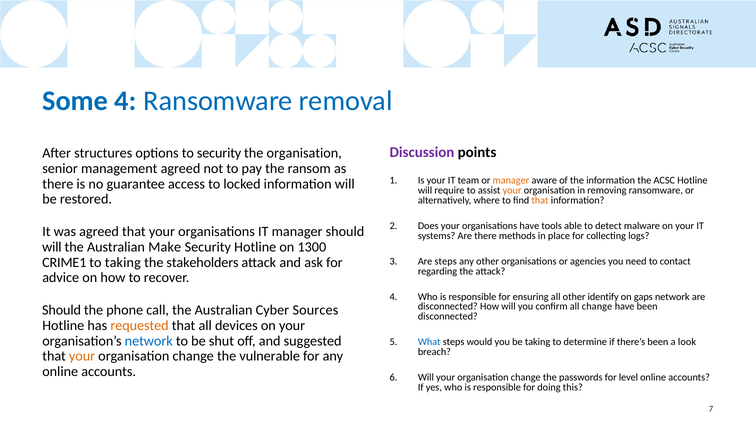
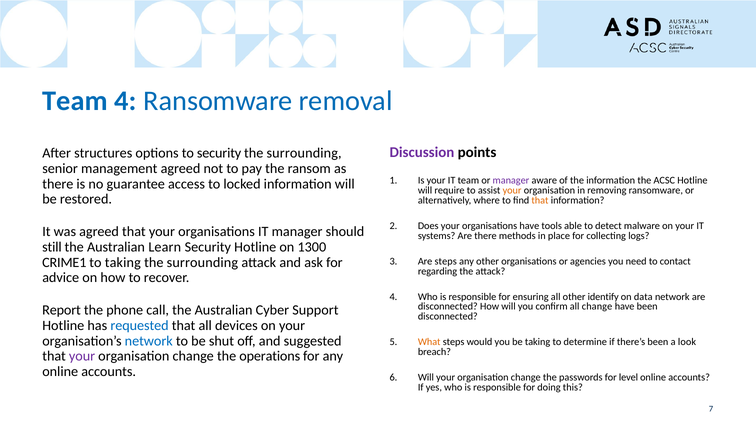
Some: Some -> Team (75, 101)
organisation: organisation -> surrounding (304, 153)
manager colour: orange -> purple (511, 180)
will: will -> still (52, 247)
Make: Make -> Learn (165, 247)
stakeholders: stakeholders -> surrounding (202, 263)
gaps: gaps -> data (643, 297)
Should: Should -> Report (62, 310)
Sources: Sources -> Support (315, 310)
requested colour: orange -> blue (140, 326)
What colour: blue -> orange (429, 342)
your colour: orange -> purple (82, 356)
vulnerable: vulnerable -> operations (270, 356)
